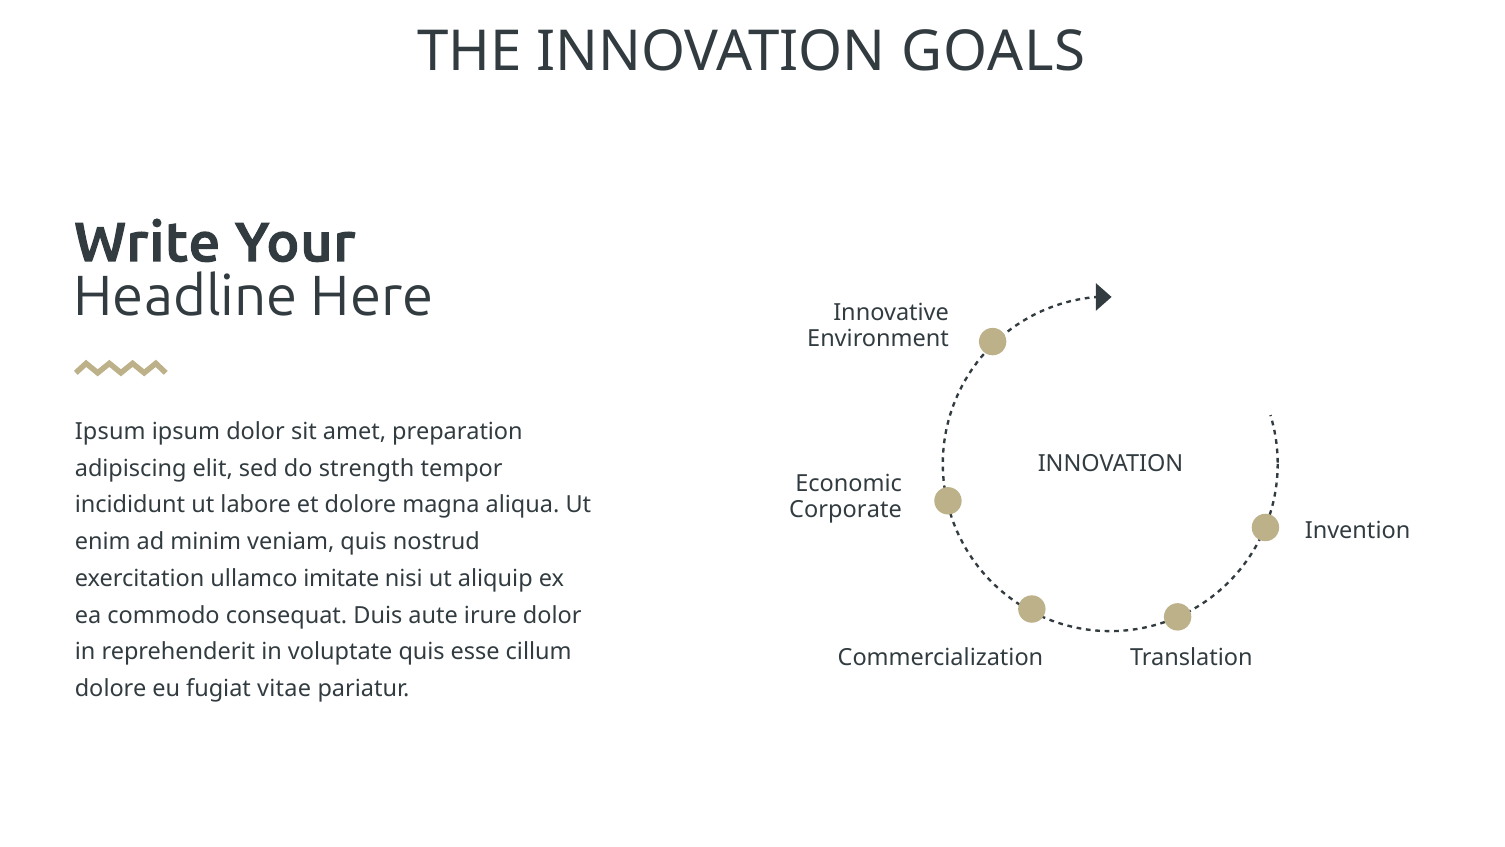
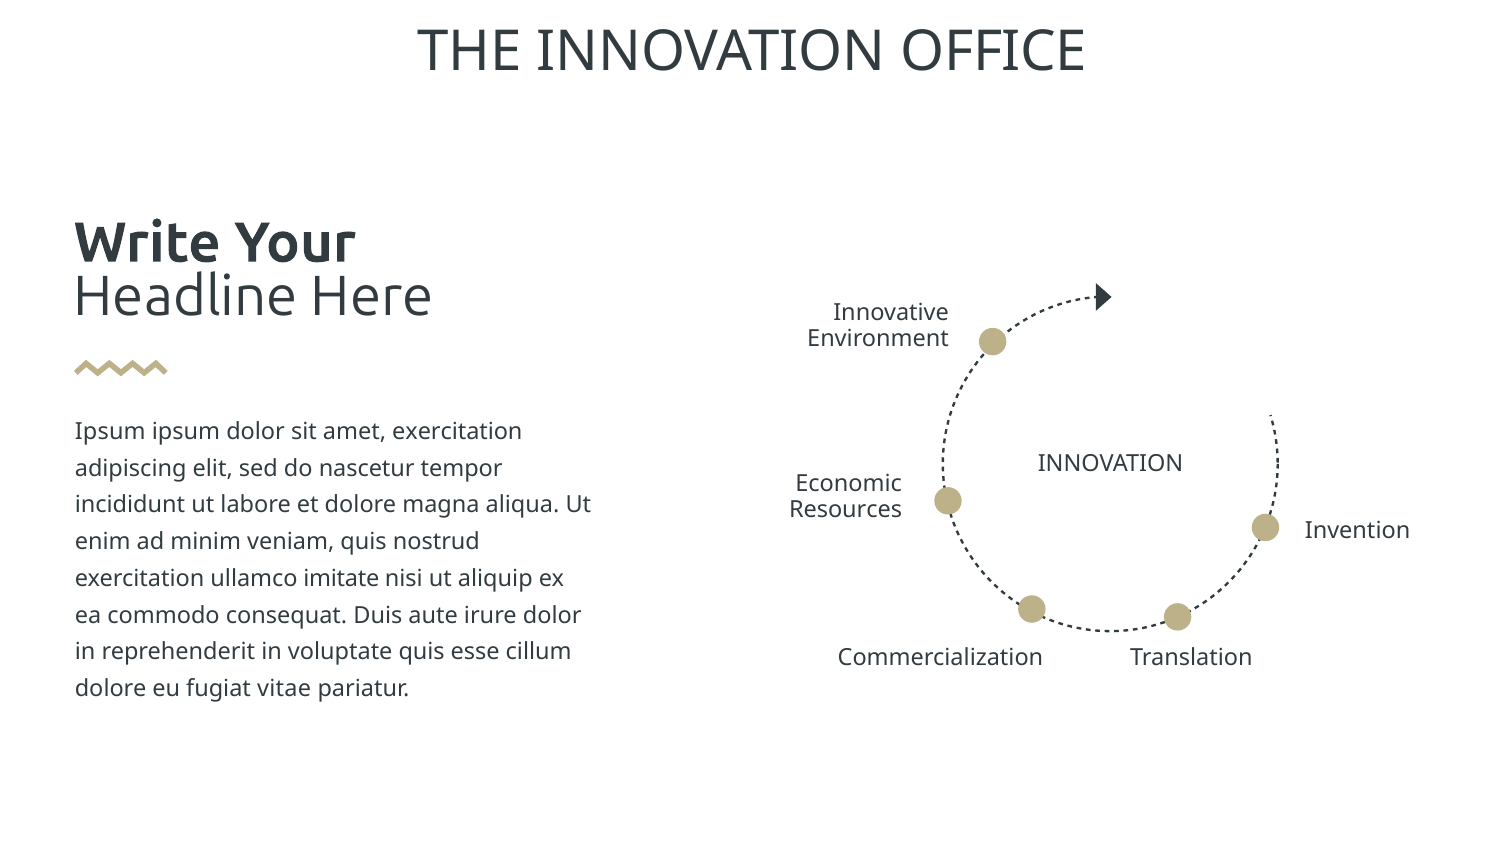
GOALS: GOALS -> OFFICE (994, 52)
amet preparation: preparation -> exercitation (457, 432)
strength: strength -> nascetur (367, 468)
Corporate: Corporate -> Resources (846, 509)
